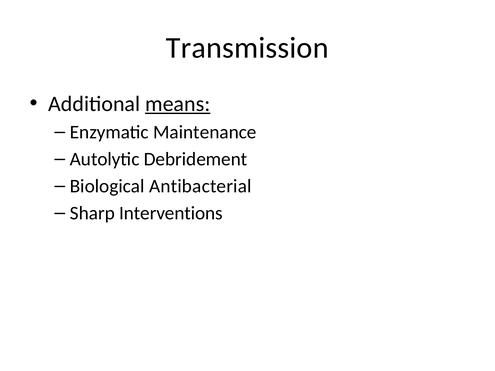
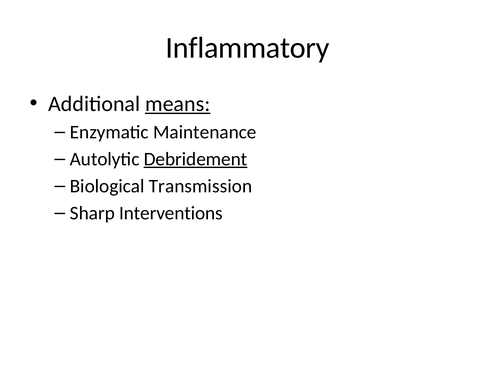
Transmission: Transmission -> Inflammatory (247, 48)
Debridement underline: none -> present (196, 159)
Antibacterial: Antibacterial -> Transmission (200, 186)
